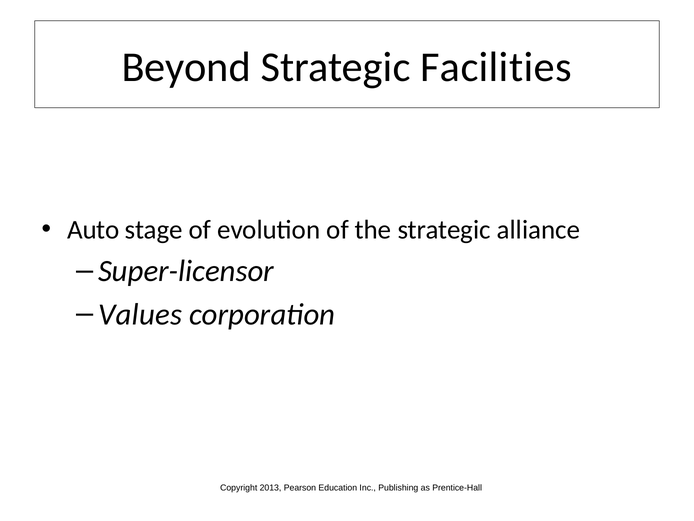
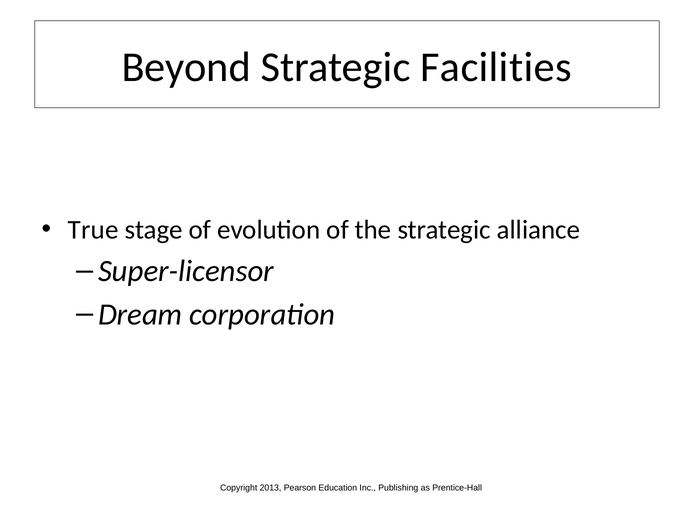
Auto: Auto -> True (93, 230)
Values: Values -> Dream (140, 314)
